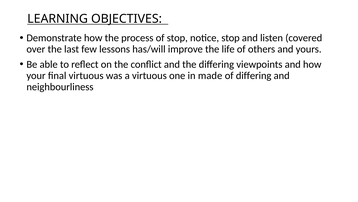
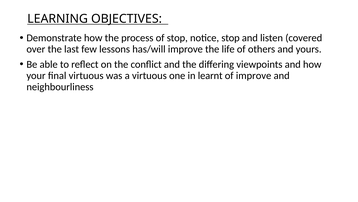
made: made -> learnt (210, 75)
of differing: differing -> improve (254, 75)
